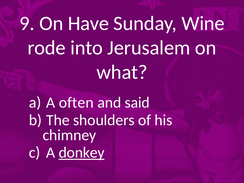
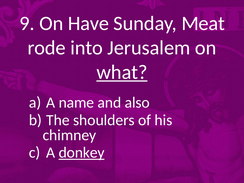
Wine: Wine -> Meat (203, 23)
what underline: none -> present (122, 72)
often: often -> name (76, 103)
said: said -> also (137, 103)
